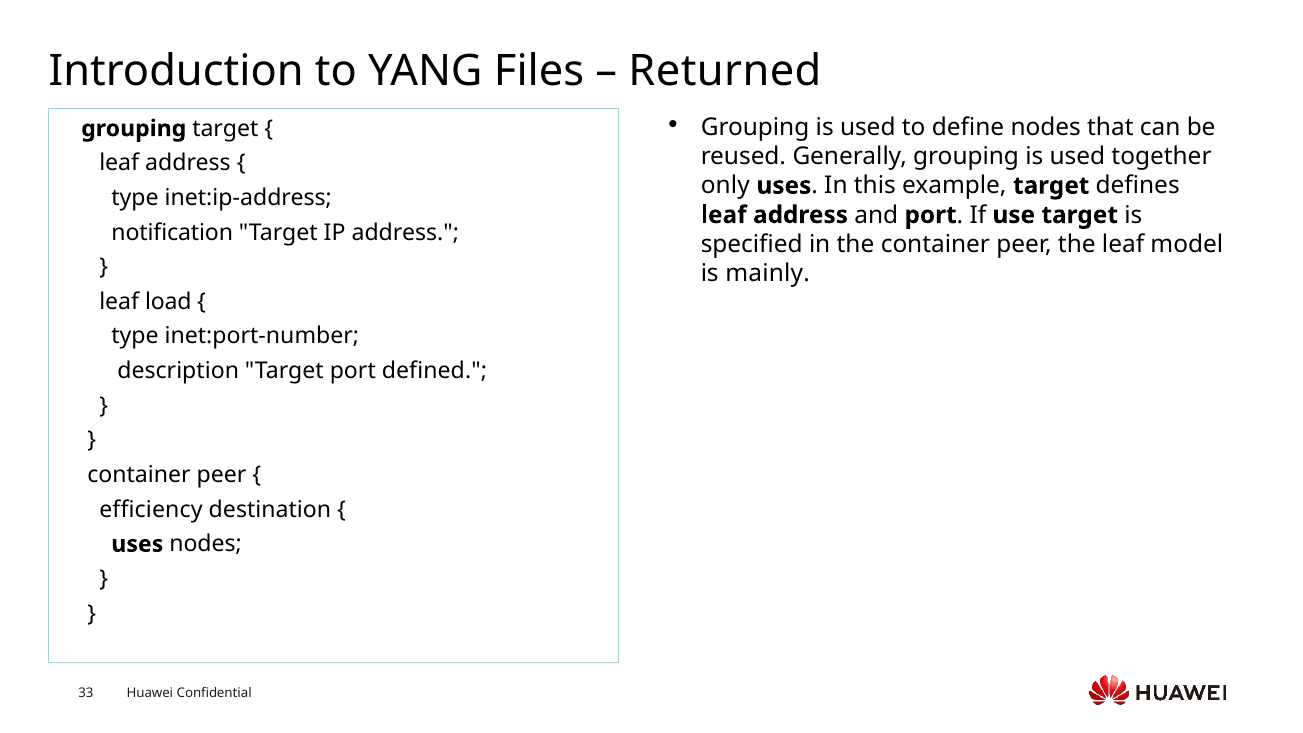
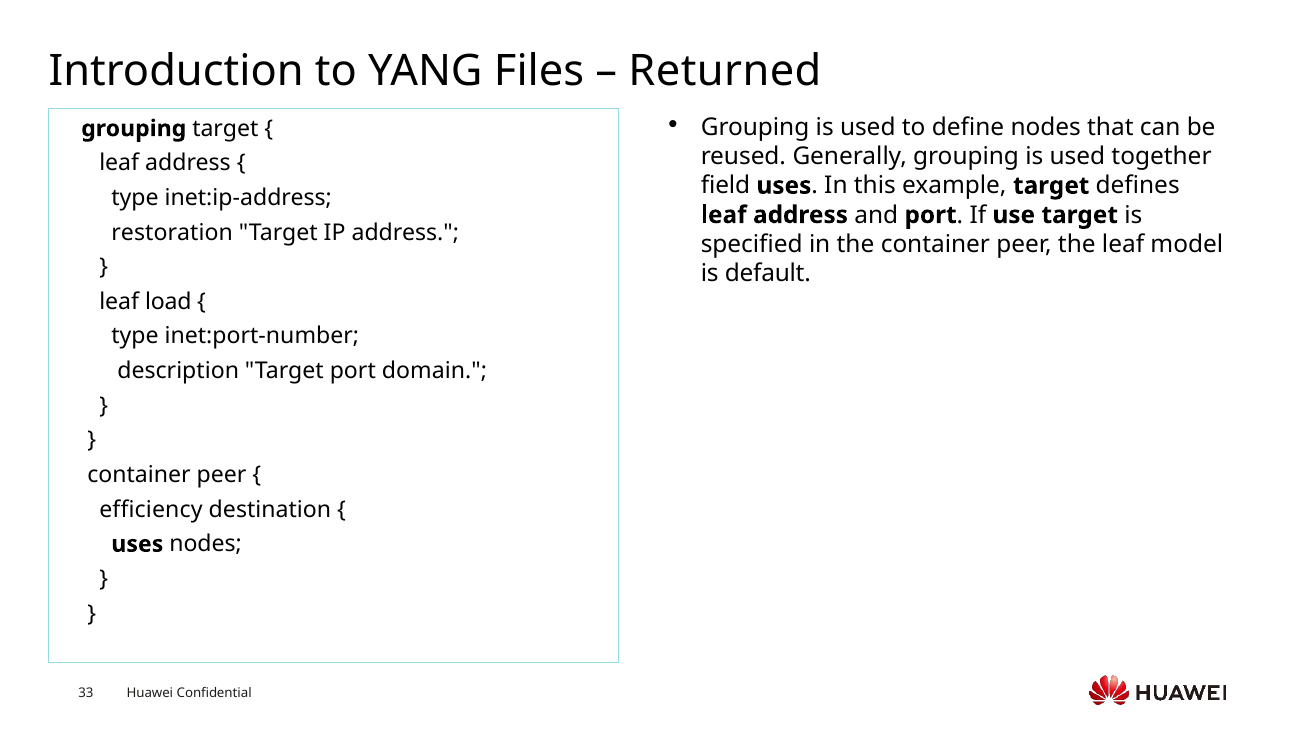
only: only -> field (725, 186)
notification: notification -> restoration (172, 232)
mainly: mainly -> default (768, 274)
defined: defined -> domain (434, 371)
